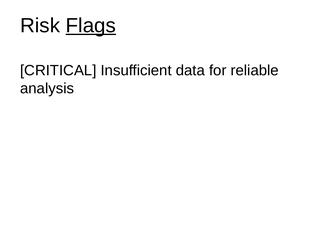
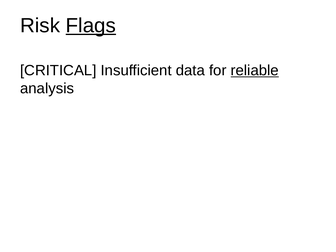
reliable underline: none -> present (255, 70)
